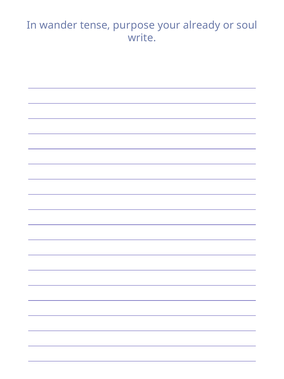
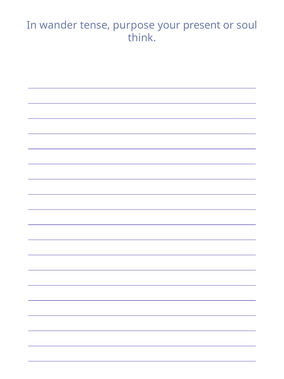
already: already -> present (202, 25)
write: write -> think (142, 38)
